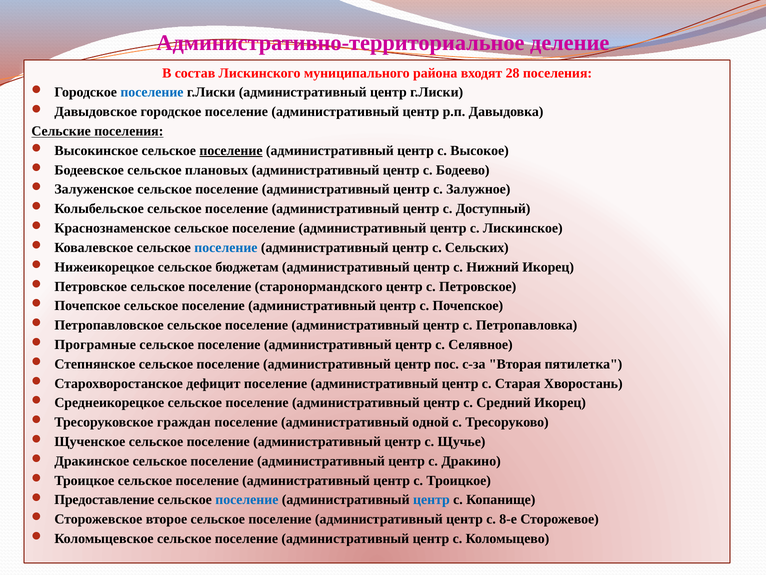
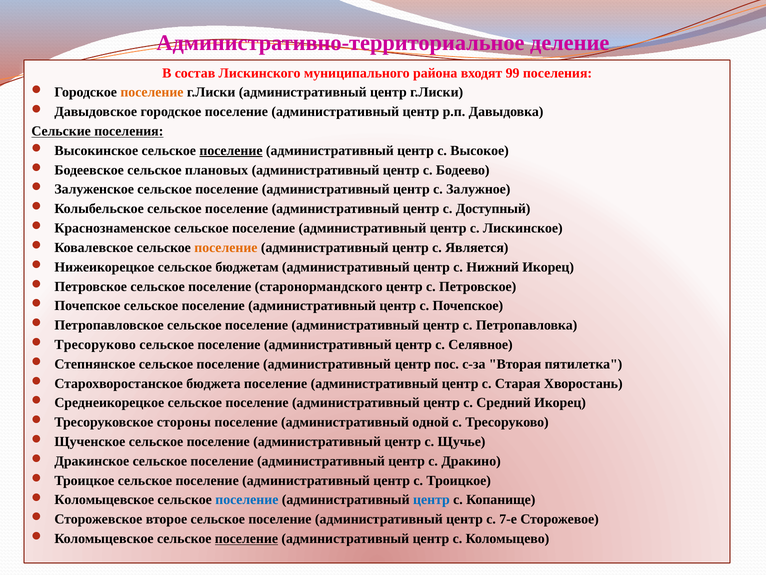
28: 28 -> 99 (513, 73)
поселение colour: blue -> orange (152, 92)
поселение colour: blue -> orange (226, 247)
Сельских: Сельских -> Является (477, 247)
Програмные: Програмные -> Тресоруково (95, 344)
дефицит: дефицит -> бюджета (213, 383)
граждан: граждан -> стороны (184, 422)
Предоставление: Предоставление -> Коломыцевское (104, 499)
8-е: 8-е -> 7-е (508, 519)
поселение underline: none -> present (246, 538)
